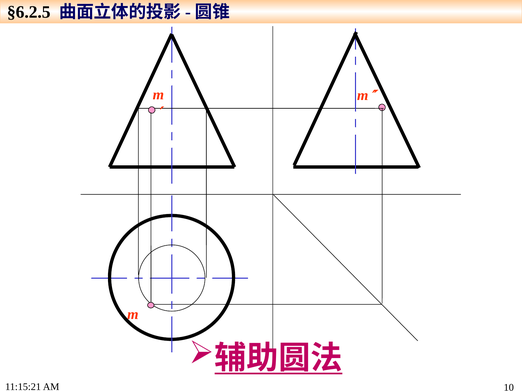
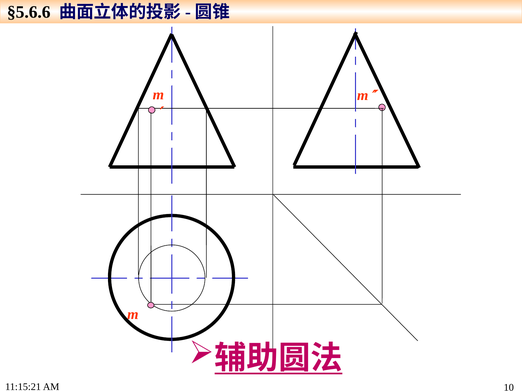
§6.2.5: §6.2.5 -> §5.6.6 (29, 12)
